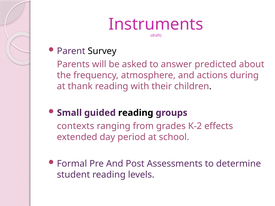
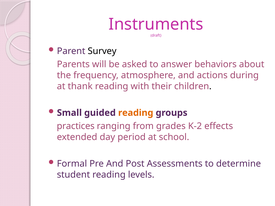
predicted: predicted -> behaviors (216, 64)
reading colour: black -> orange (136, 113)
contexts: contexts -> practices (76, 126)
